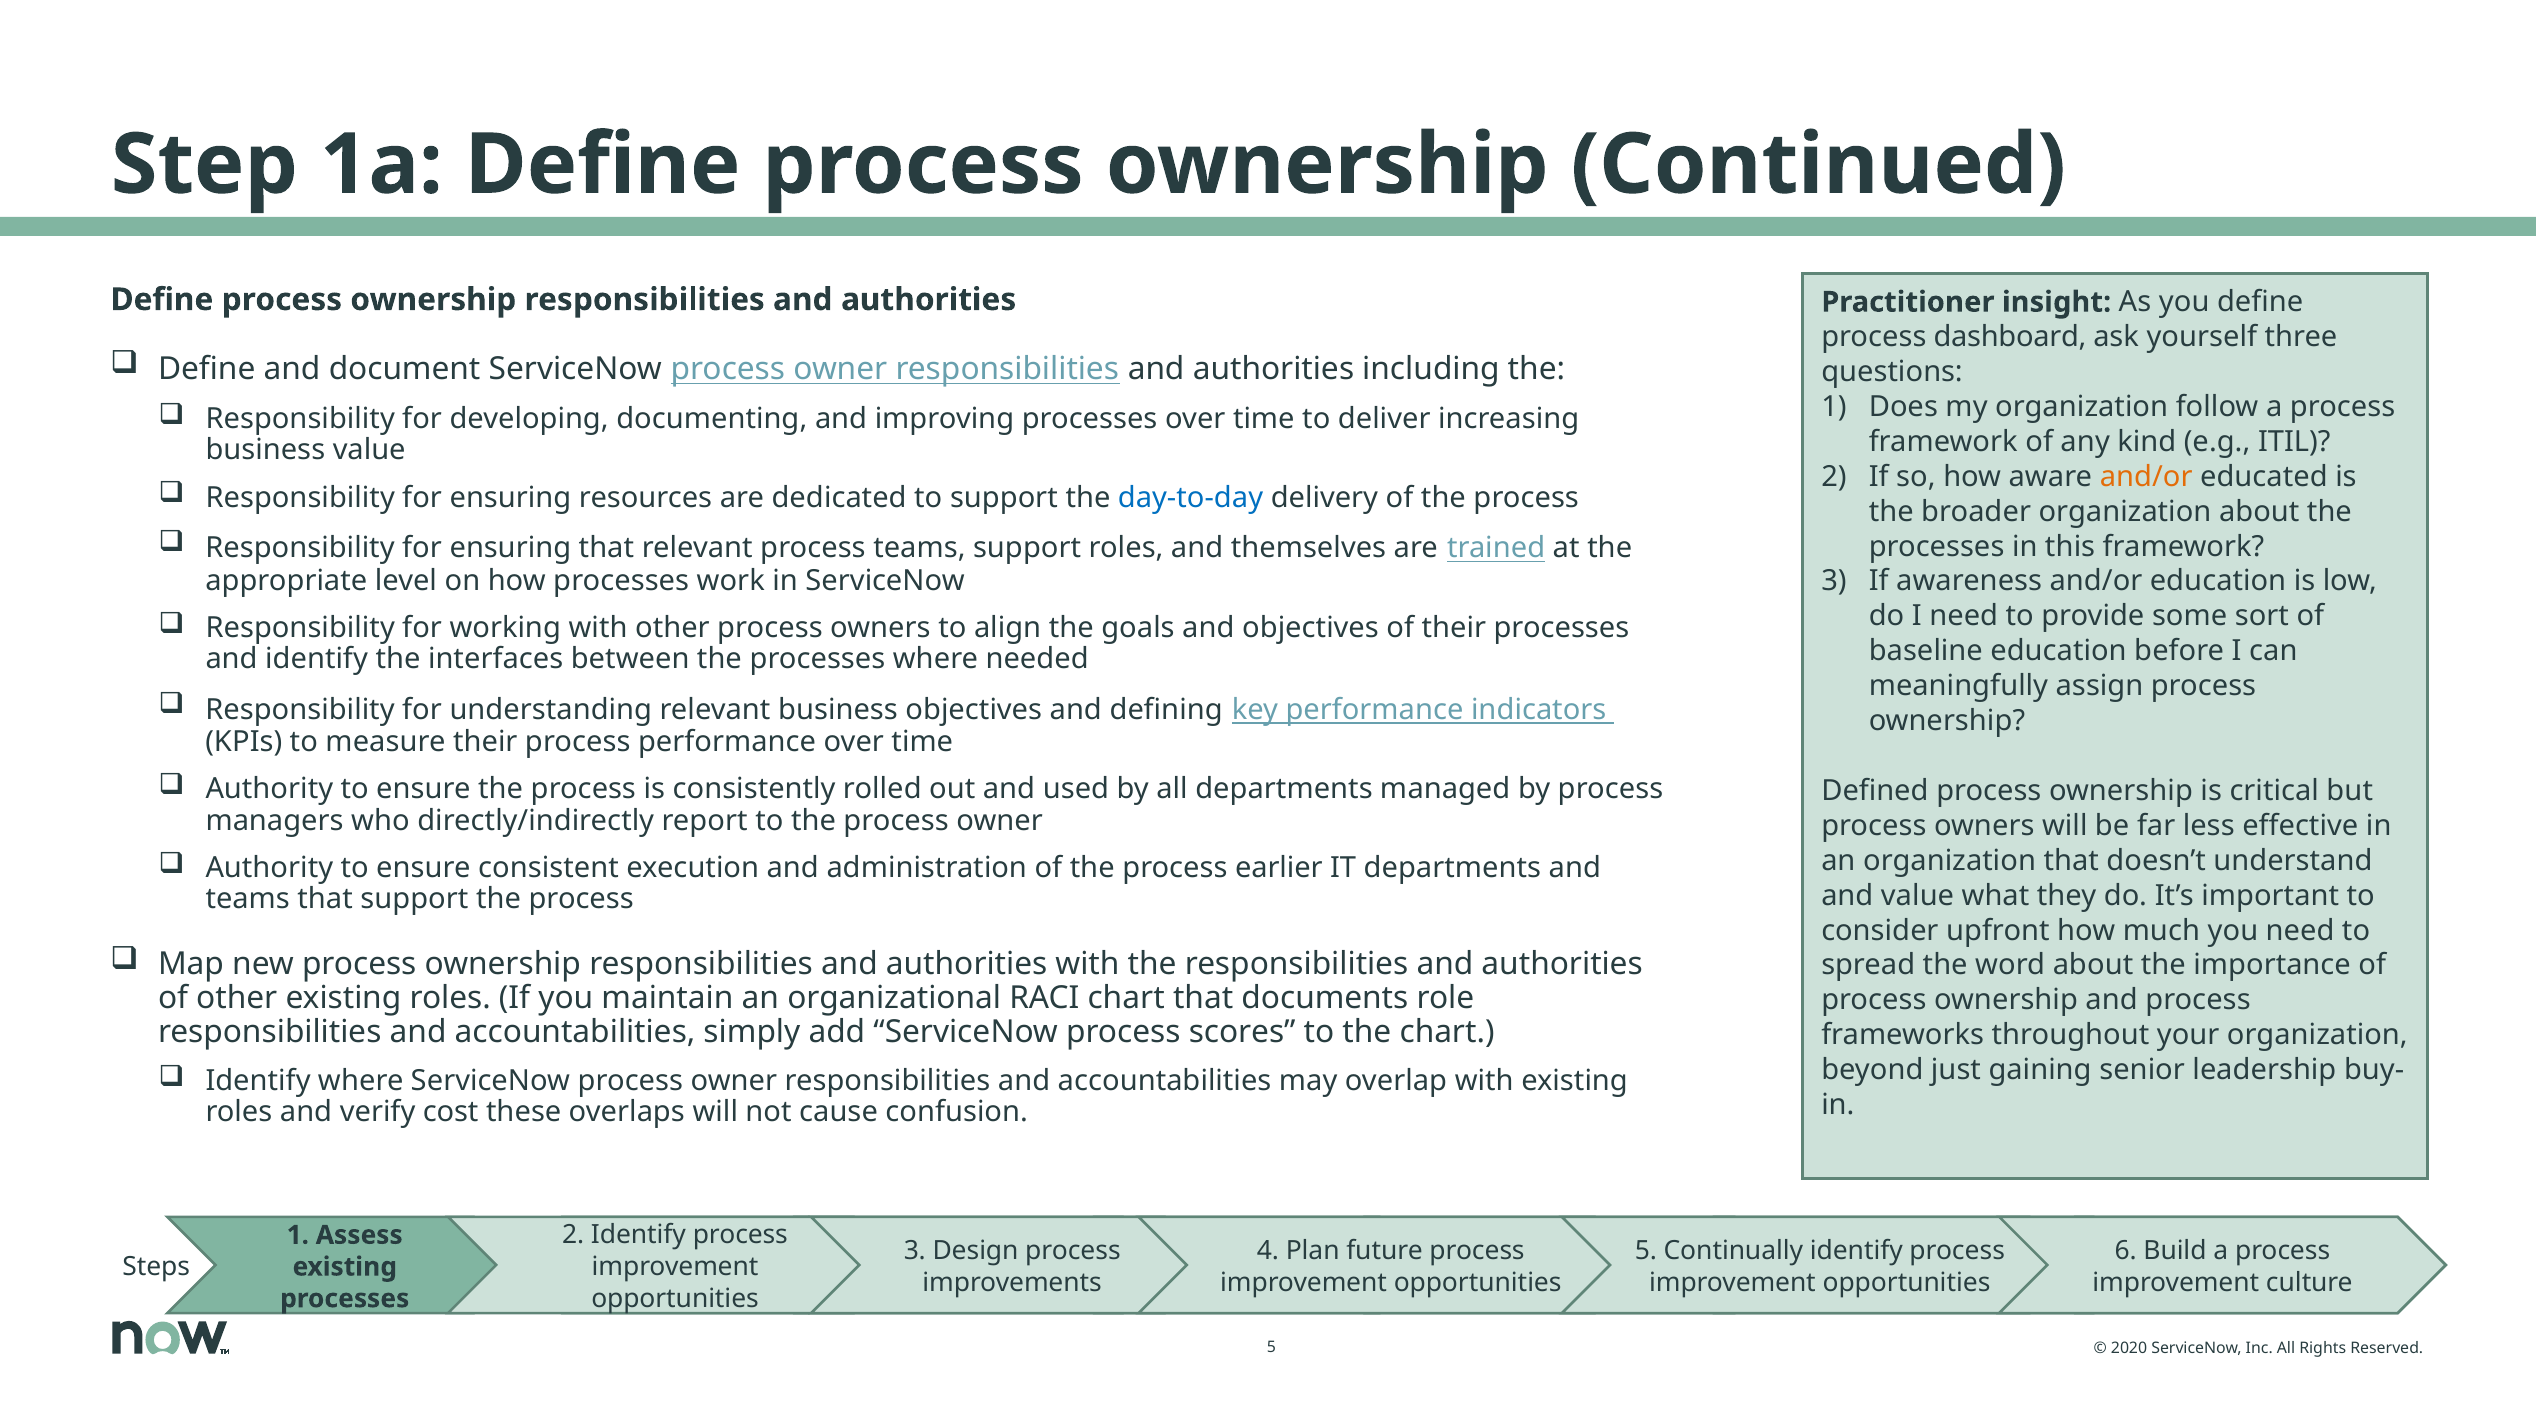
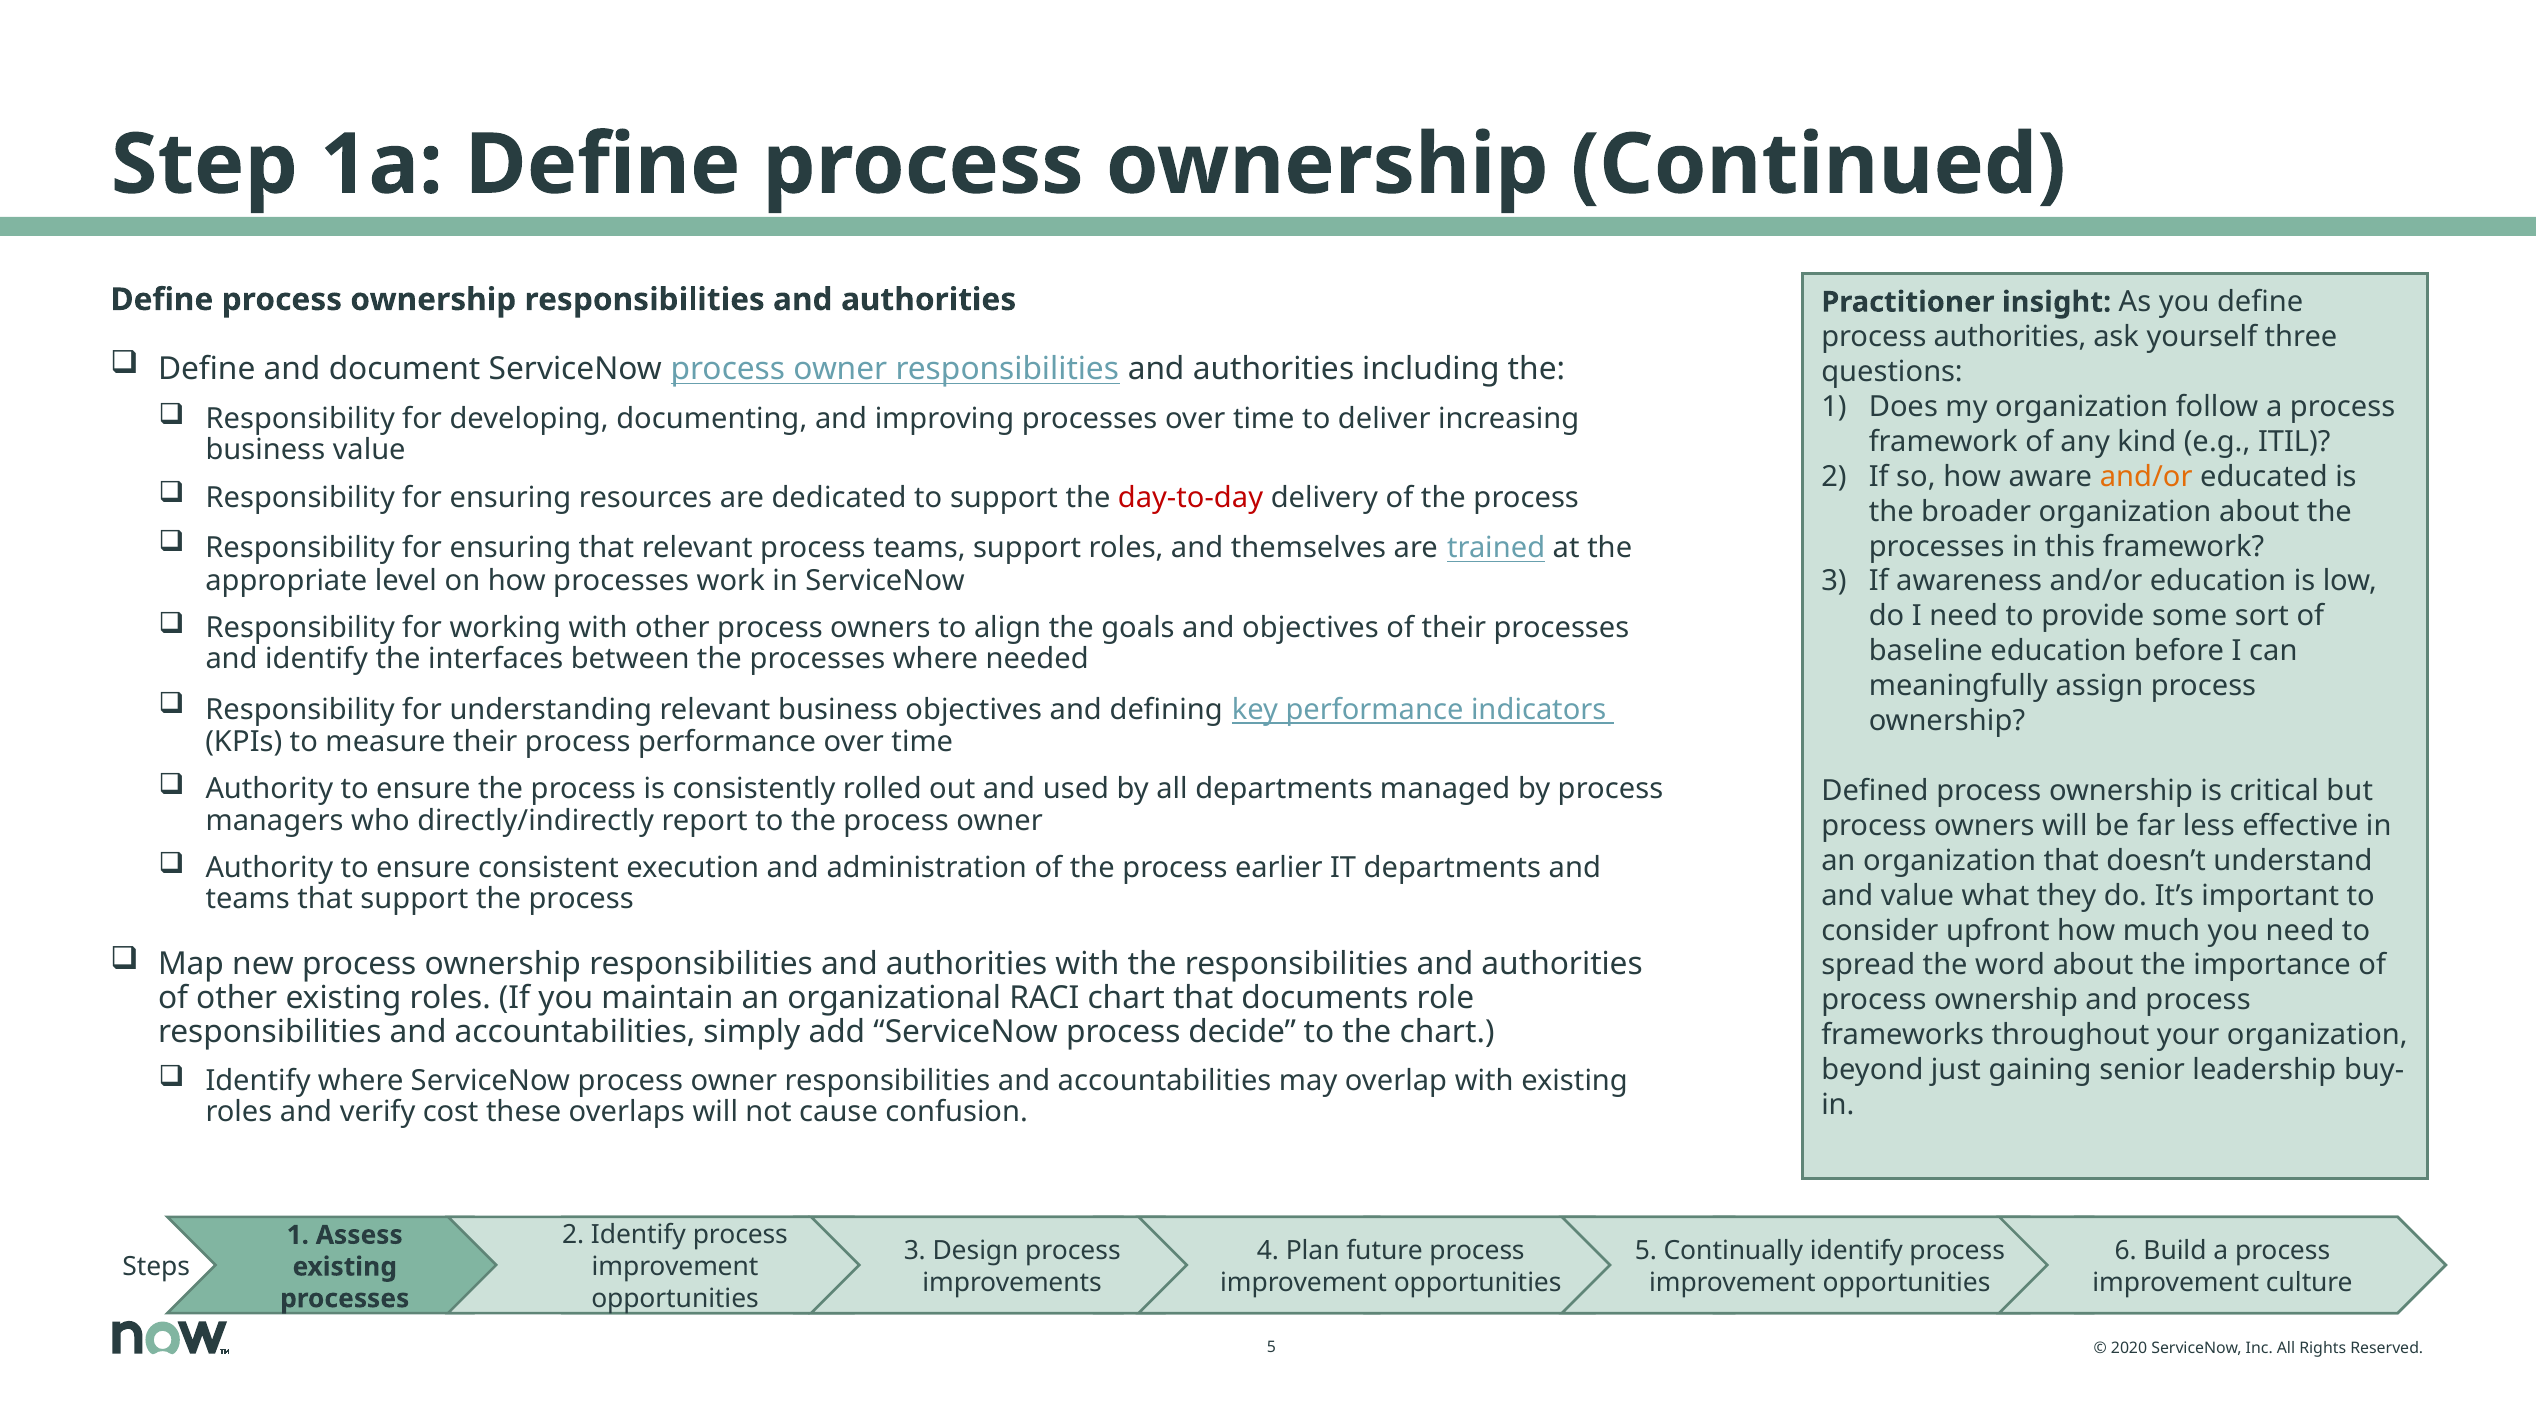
process dashboard: dashboard -> authorities (2010, 337)
day-to-day colour: blue -> red (1190, 497)
scores: scores -> decide (1242, 1032)
